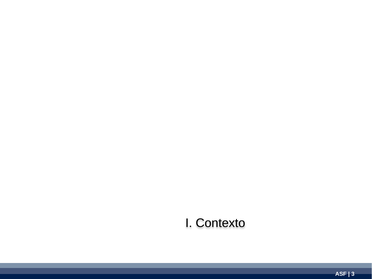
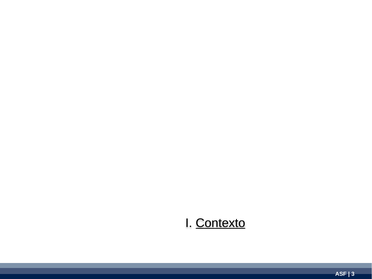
Contexto underline: none -> present (220, 223)
